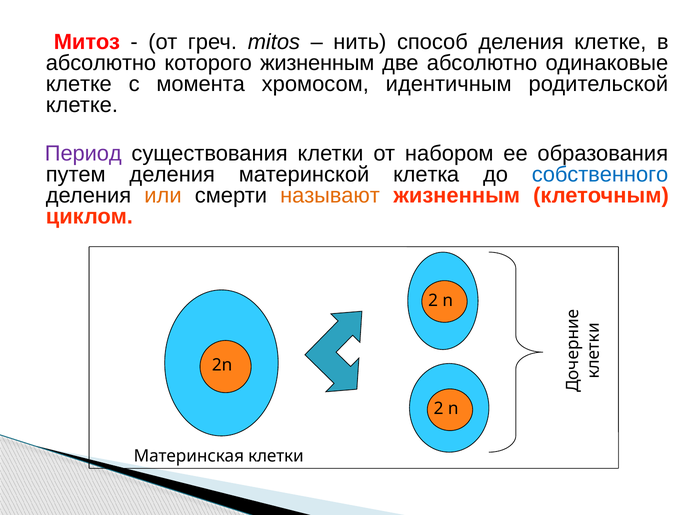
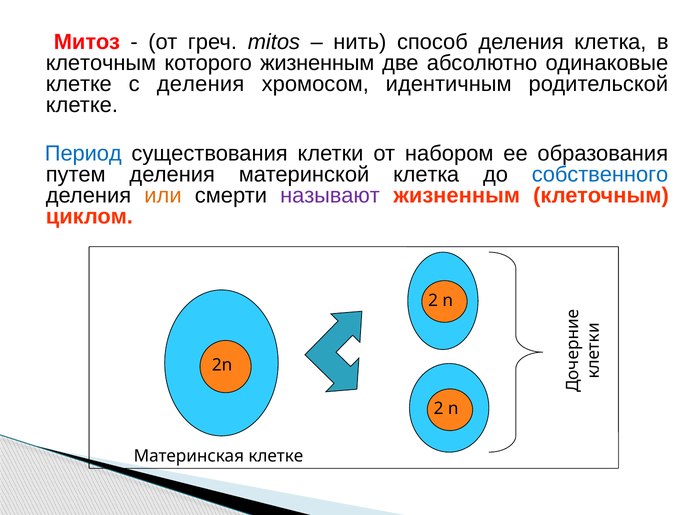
деления клетке: клетке -> клетка (610, 42)
абсолютно: абсолютно -> клеточным (101, 63)
с момента: момента -> деления (201, 84)
Период colour: purple -> blue (83, 153)
называют colour: orange -> purple (330, 195)
Материнская клетки: клетки -> клетке (276, 456)
